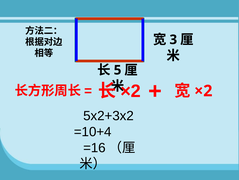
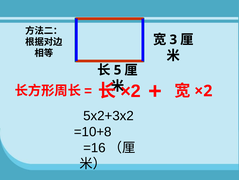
=10+4: =10+4 -> =10+8 (93, 131)
